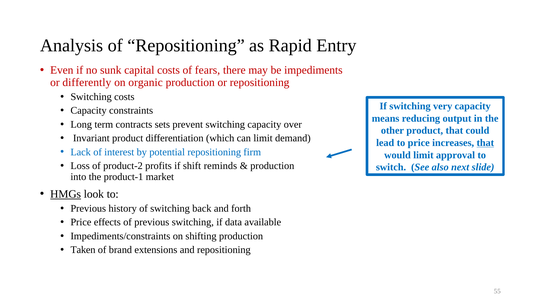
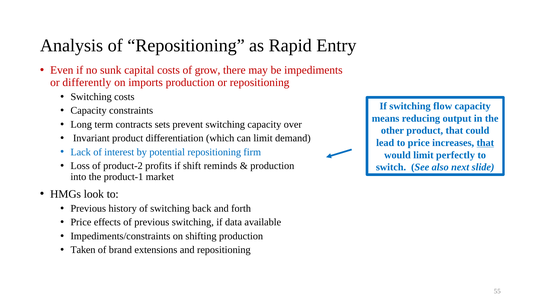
fears: fears -> grow (208, 70)
organic: organic -> imports (146, 82)
very: very -> flow (443, 106)
approval: approval -> perfectly (456, 155)
HMGs underline: present -> none (66, 194)
